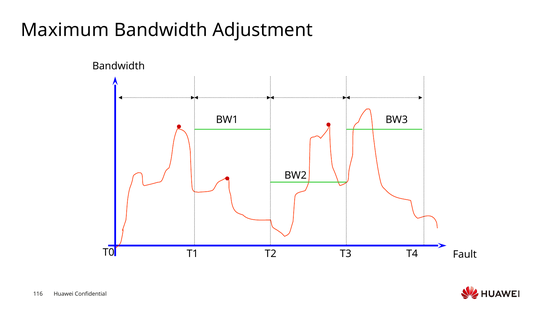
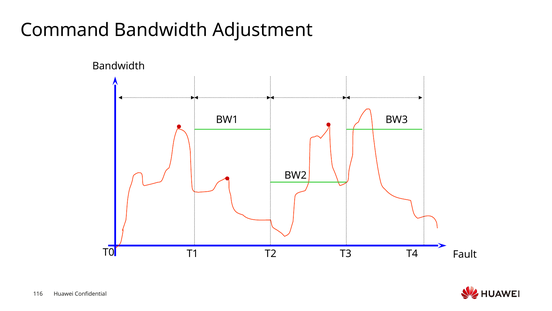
Maximum: Maximum -> Command (65, 30)
